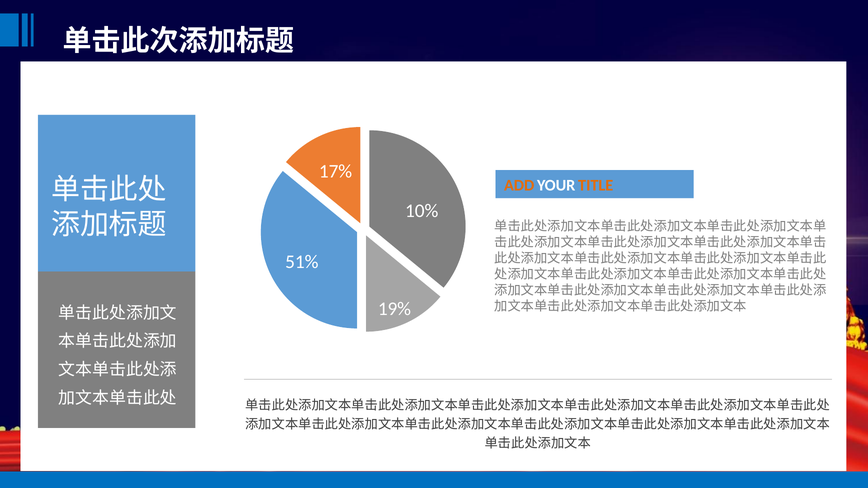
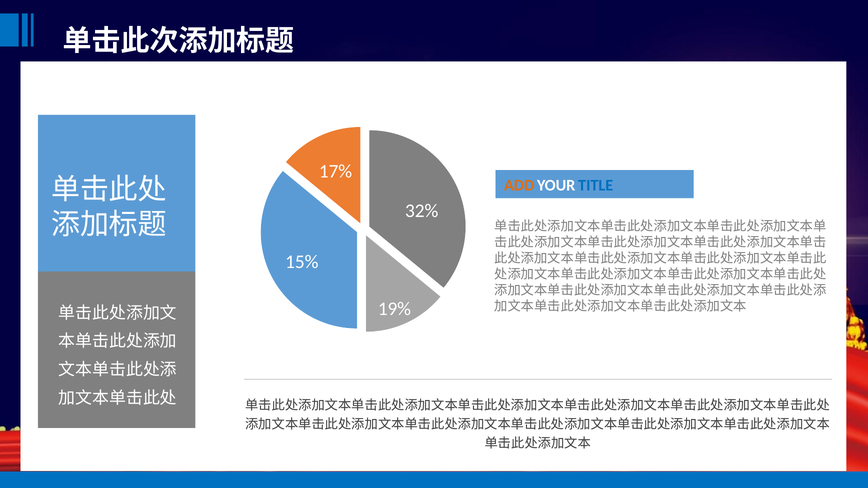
TITLE colour: orange -> blue (596, 185)
10%: 10% -> 32% (422, 211)
51%: 51% -> 15% (302, 262)
